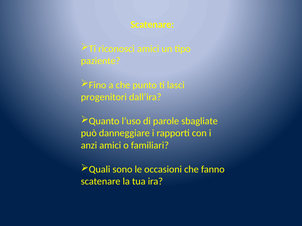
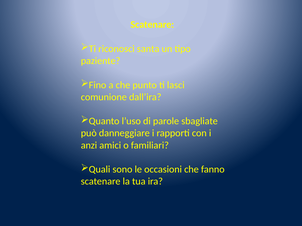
riconosci amici: amici -> santa (148, 49)
progenitori: progenitori -> comunione (104, 97)
